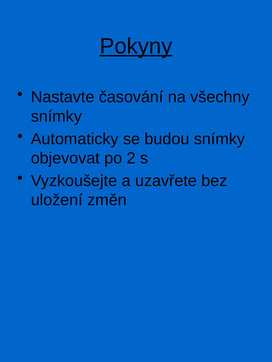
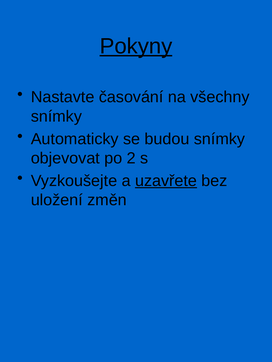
uzavřete underline: none -> present (166, 181)
